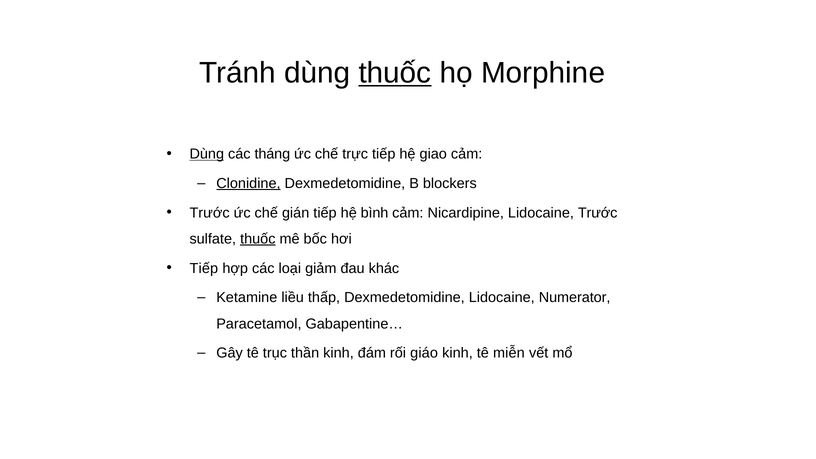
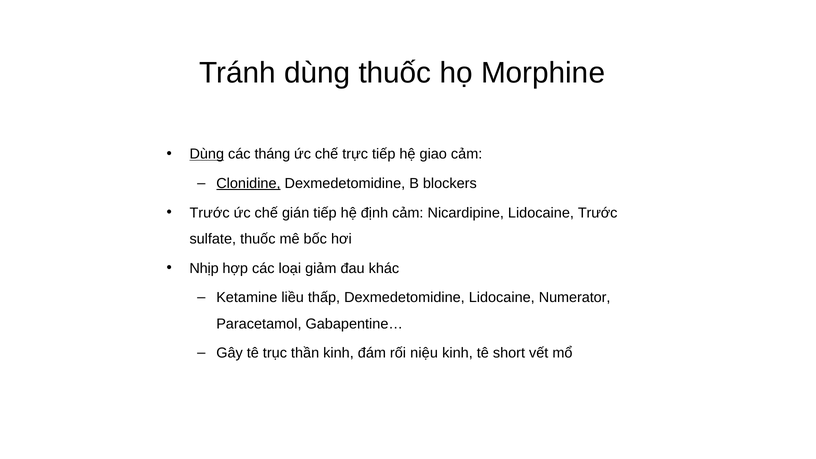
thuốc underline: present -> none (395, 73)
bình: bình -> định (374, 213)
thuốc underline: present -> none (258, 239)
Tiếp: Tiếp -> Nhịp (204, 268)
giáo: giáo -> niệu (424, 353)
miễn: miễn -> short (509, 353)
